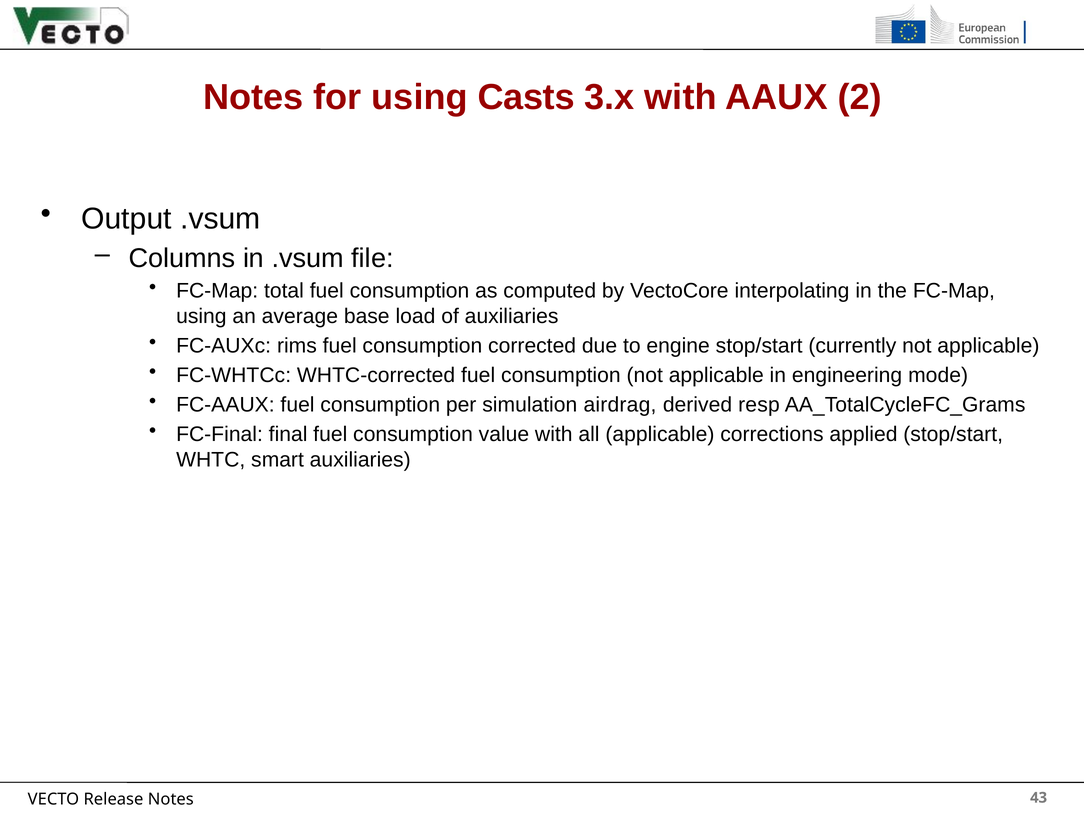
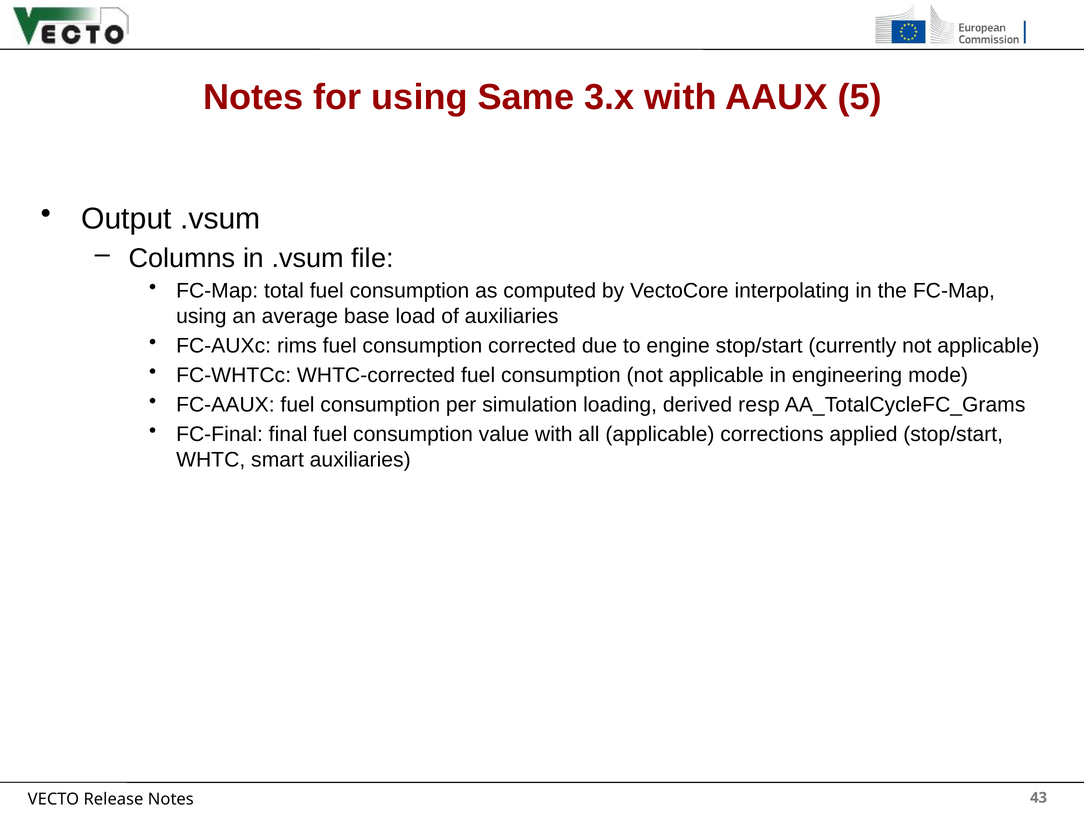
Casts: Casts -> Same (526, 97)
2: 2 -> 5 (860, 97)
airdrag: airdrag -> loading (620, 405)
